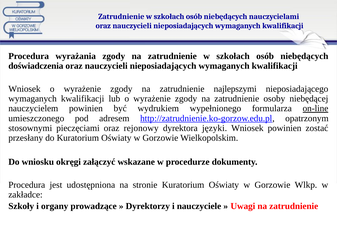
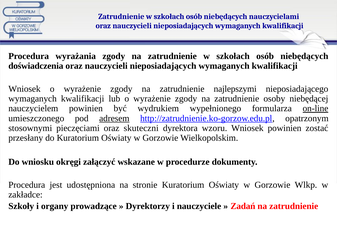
adresem underline: none -> present (114, 118)
rejonowy: rejonowy -> skuteczni (141, 128)
języki: języki -> wzoru (215, 128)
Uwagi: Uwagi -> Zadań (243, 206)
